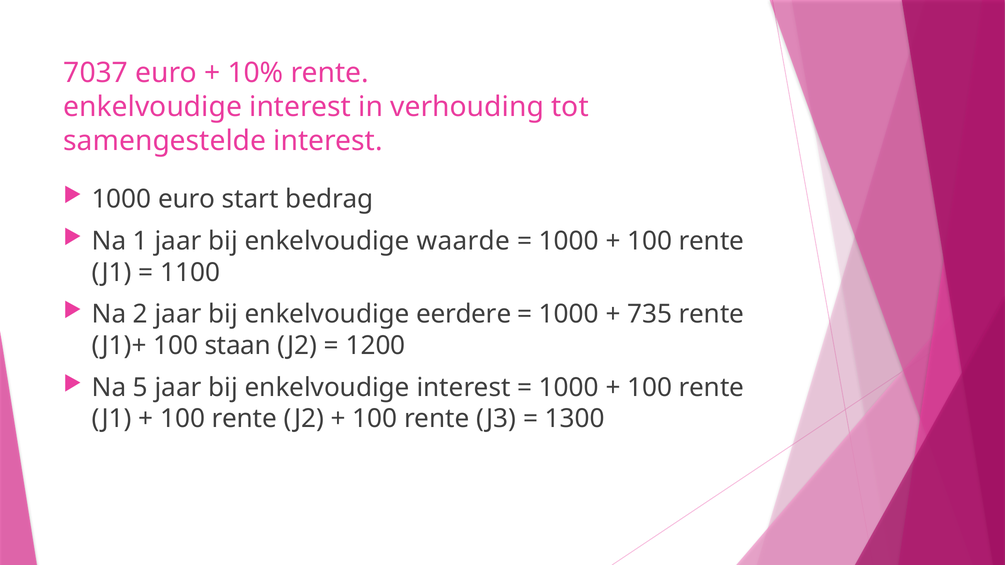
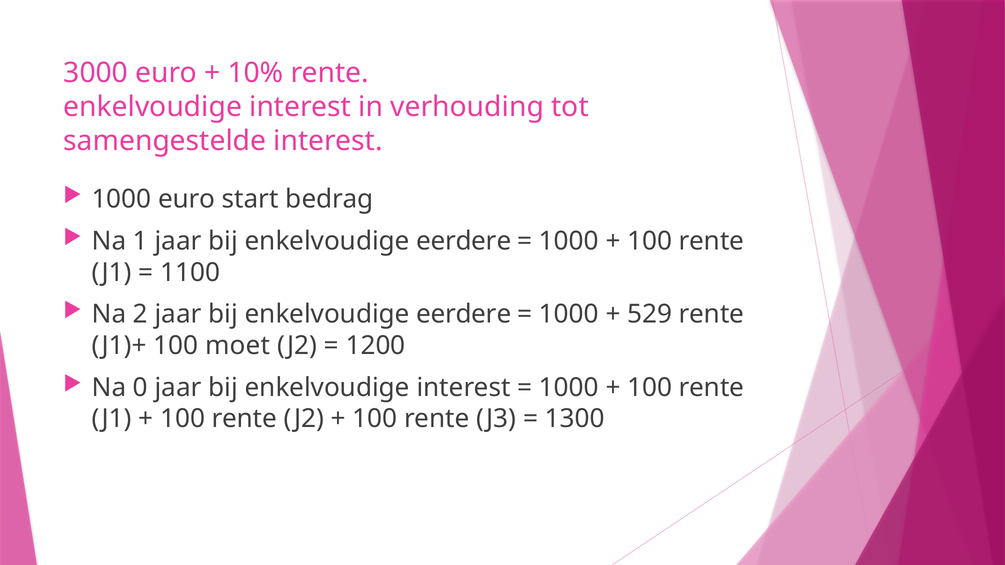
7037: 7037 -> 3000 (96, 73)
waarde: waarde -> eerdere (464, 241)
735: 735 -> 529 (650, 314)
staan: staan -> moet (238, 346)
5: 5 -> 0 (140, 388)
